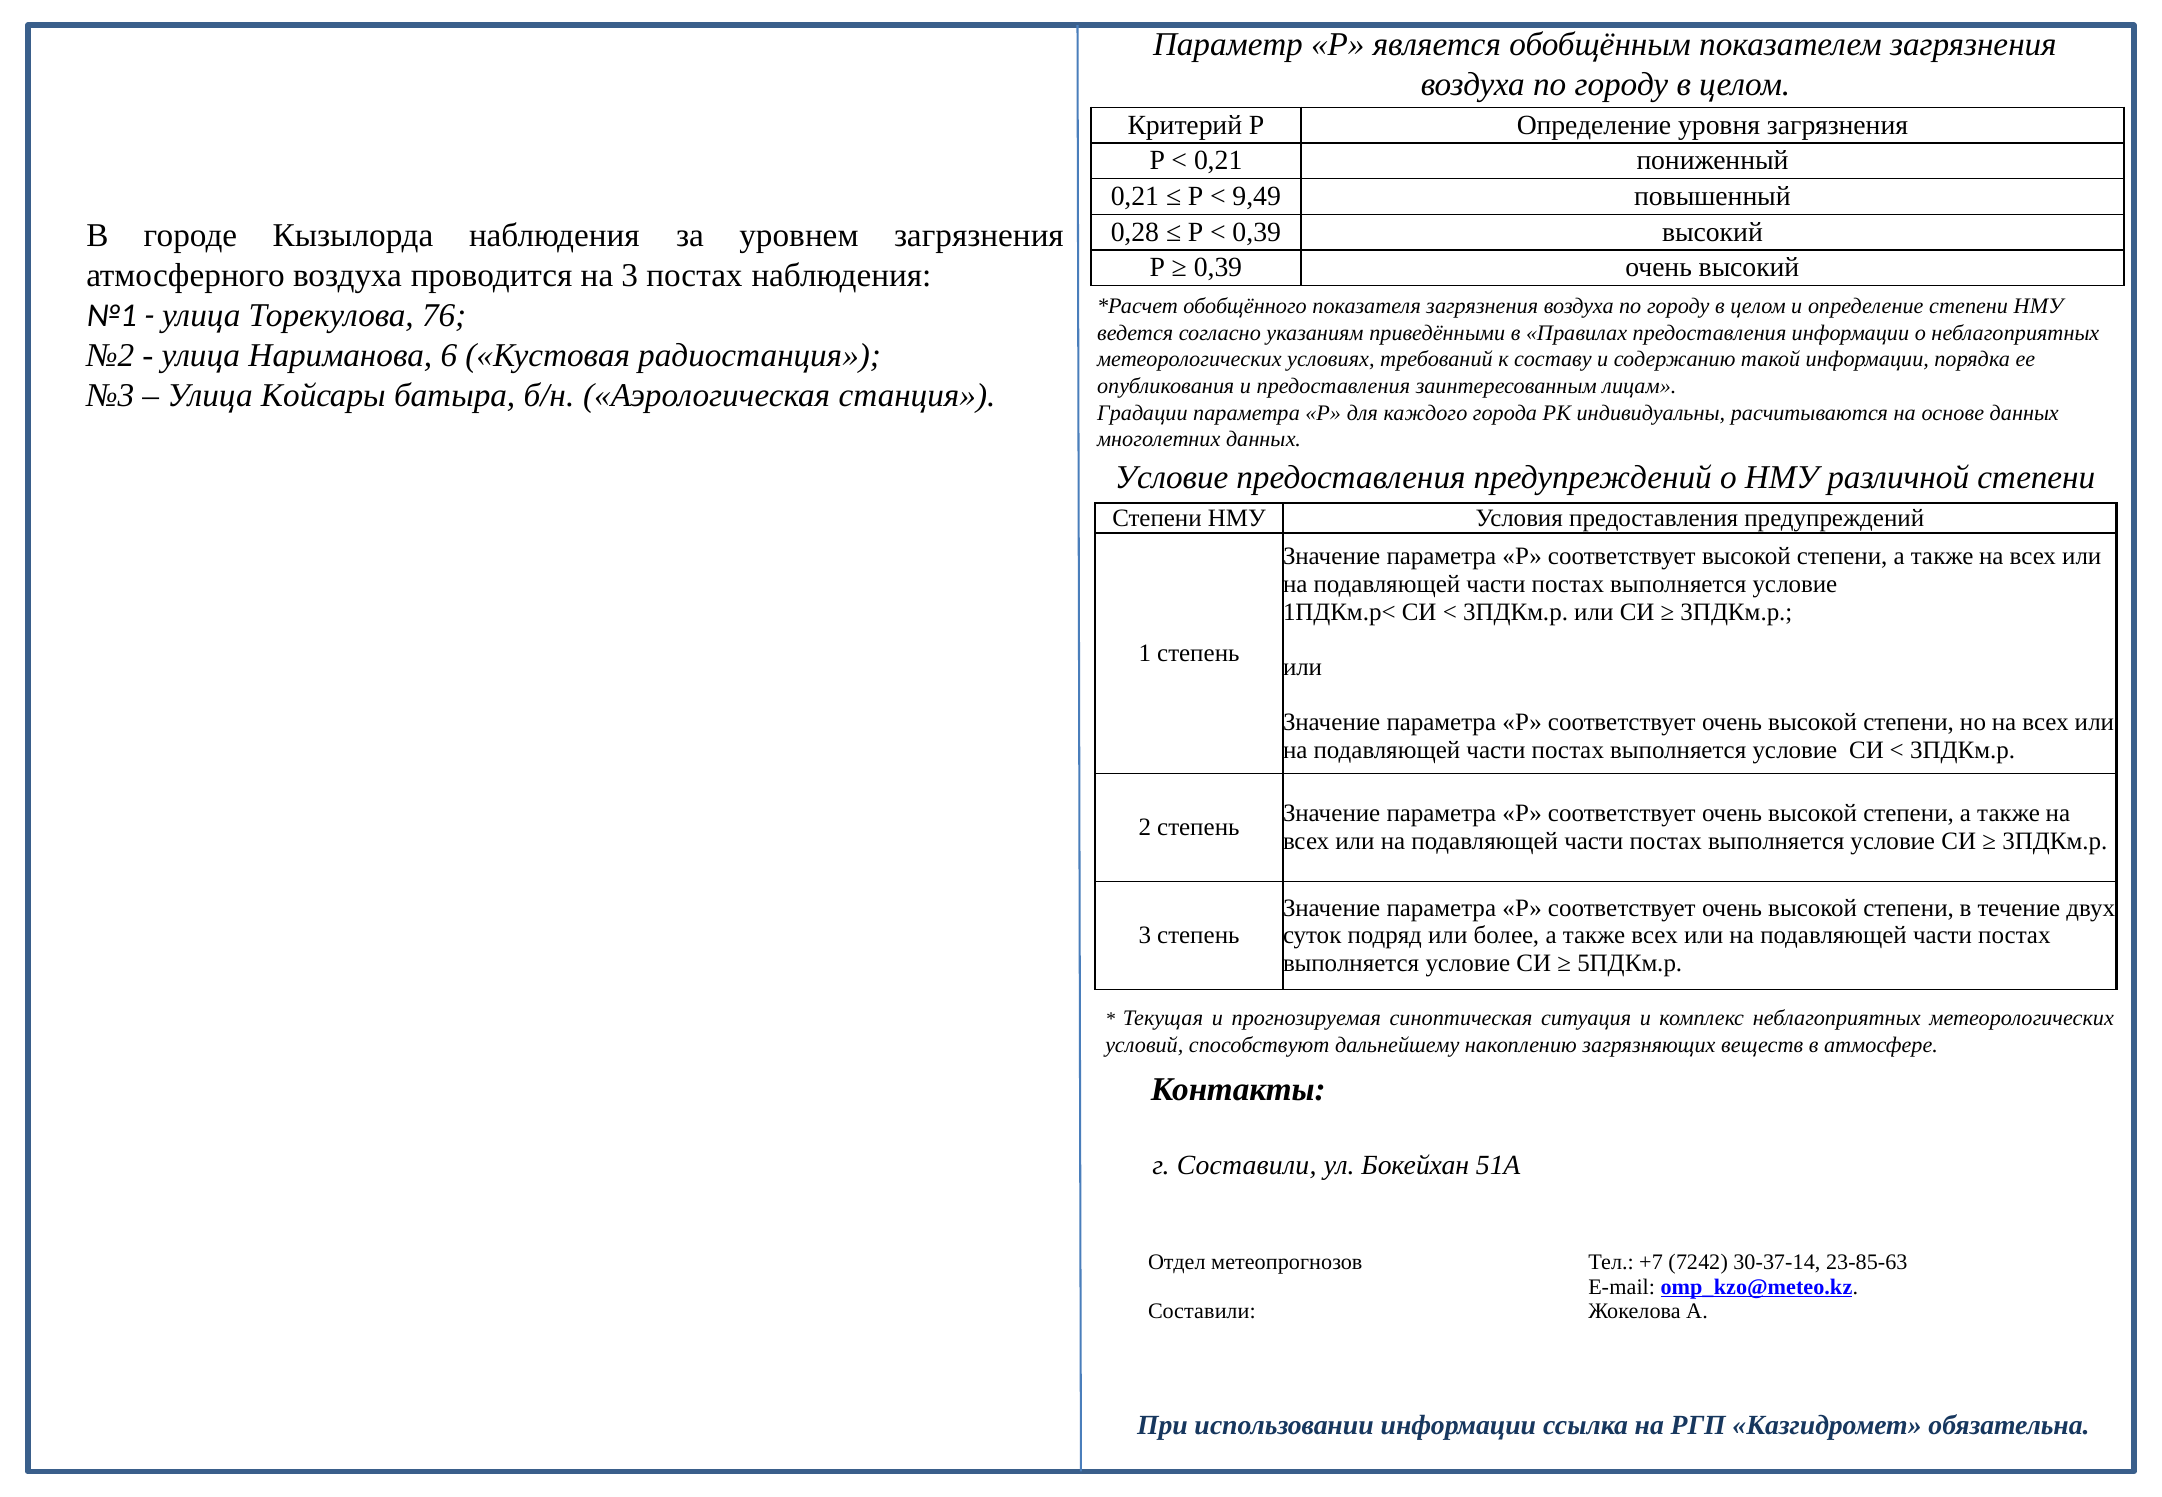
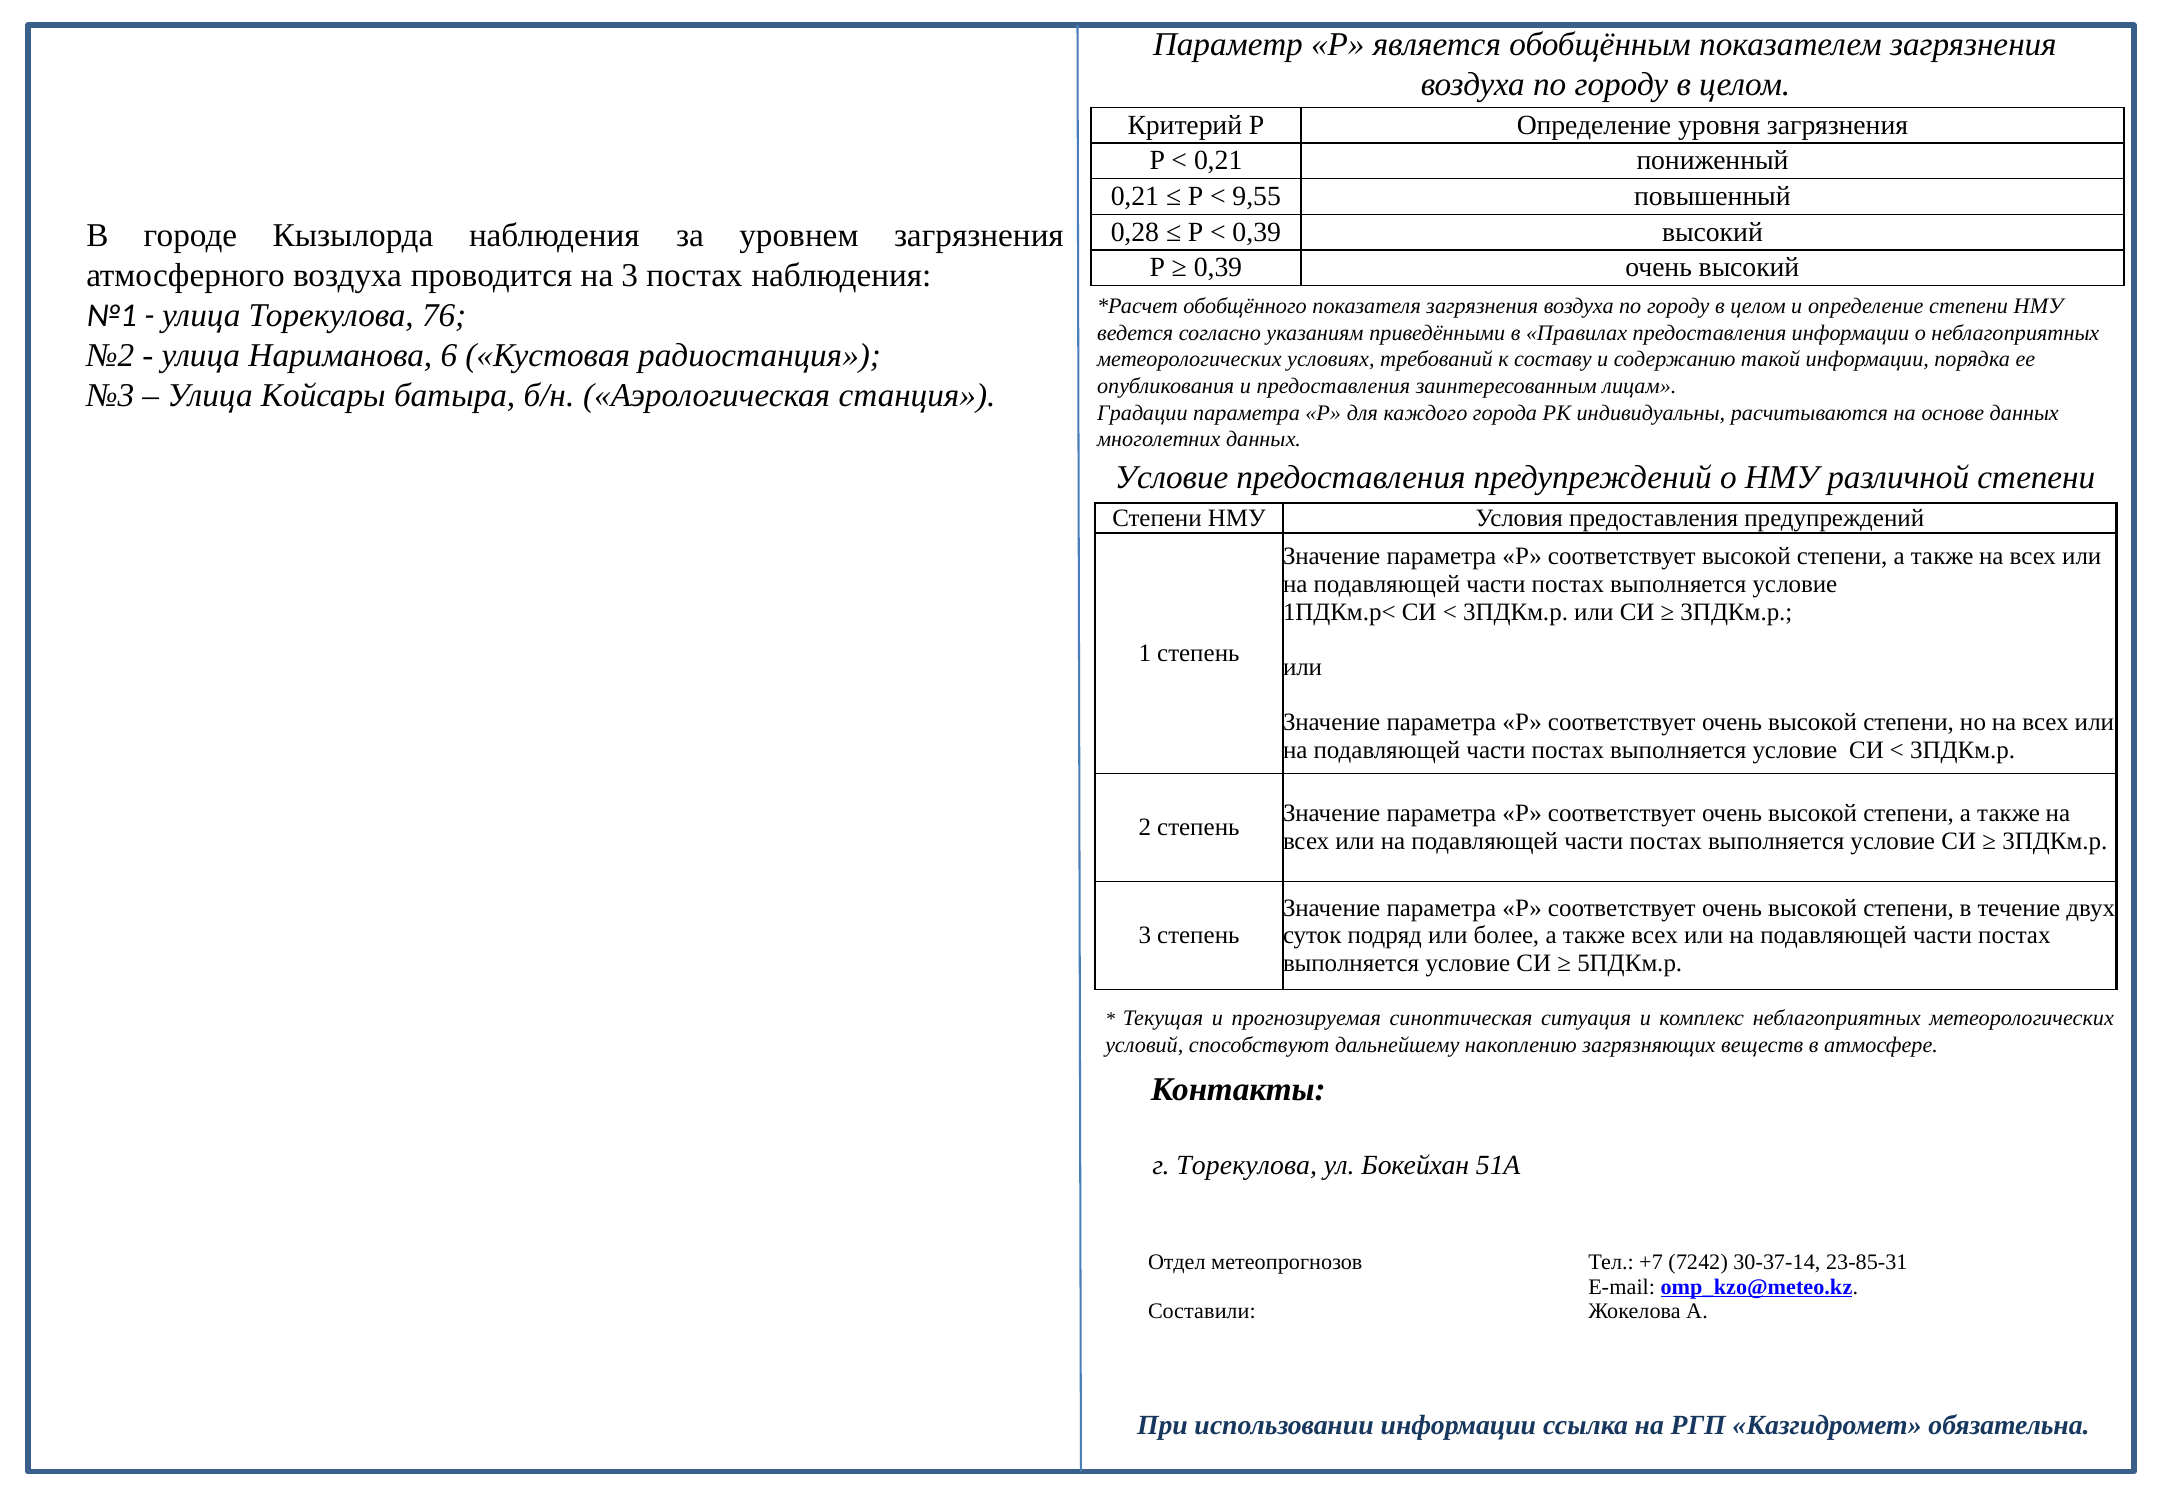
9,49: 9,49 -> 9,55 (1257, 196)
г Составили: Составили -> Торекулова (1247, 1165)
23-85-63: 23-85-63 -> 23-85-31 (1867, 1262)
